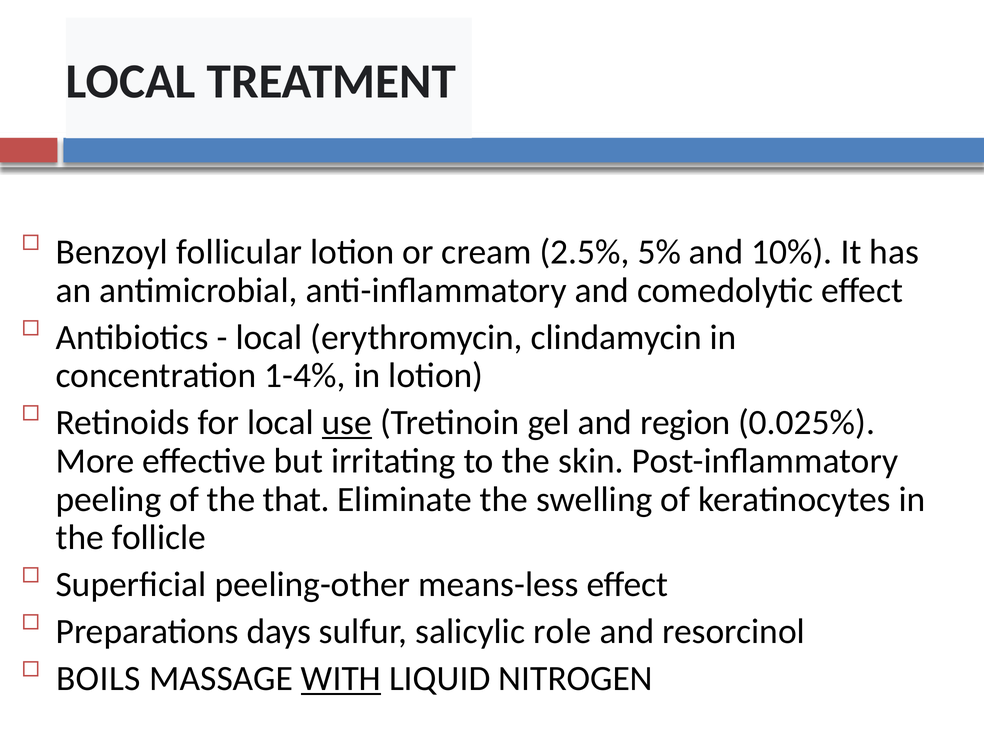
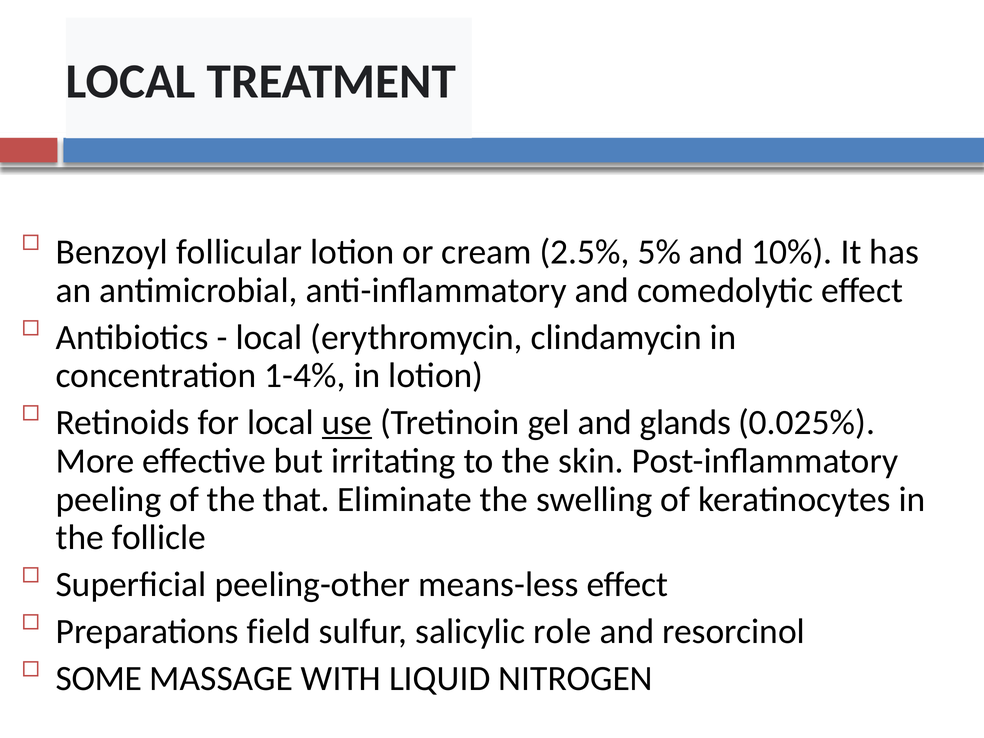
region: region -> glands (685, 423)
days: days -> field (279, 632)
BOILS: BOILS -> SOME (99, 679)
WITH underline: present -> none (341, 679)
